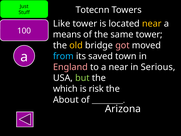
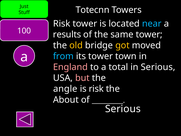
Like: Like -> Risk (62, 24)
near colour: yellow -> light blue (152, 24)
means: means -> results (67, 34)
got colour: pink -> yellow (122, 45)
its saved: saved -> tower (101, 56)
a near: near -> total (118, 67)
but colour: light green -> pink (82, 78)
which: which -> angle (65, 89)
Arizona: Arizona -> Serious (123, 109)
